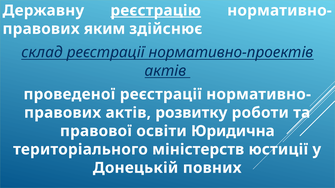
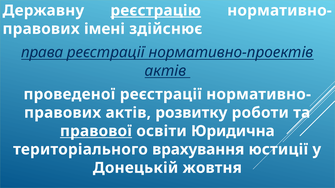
яким: яким -> імені (104, 29)
склад: склад -> права (42, 53)
правової underline: none -> present (96, 131)
міністерств: міністерств -> врахування (198, 150)
повних: повних -> жовтня (212, 168)
